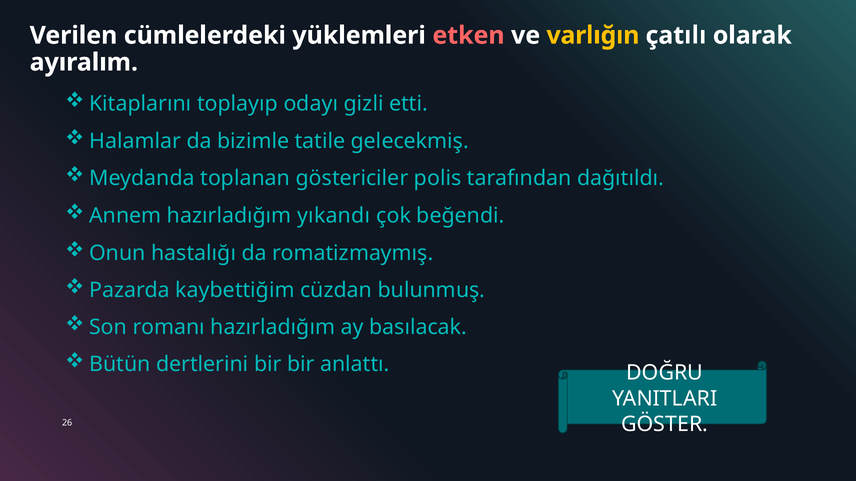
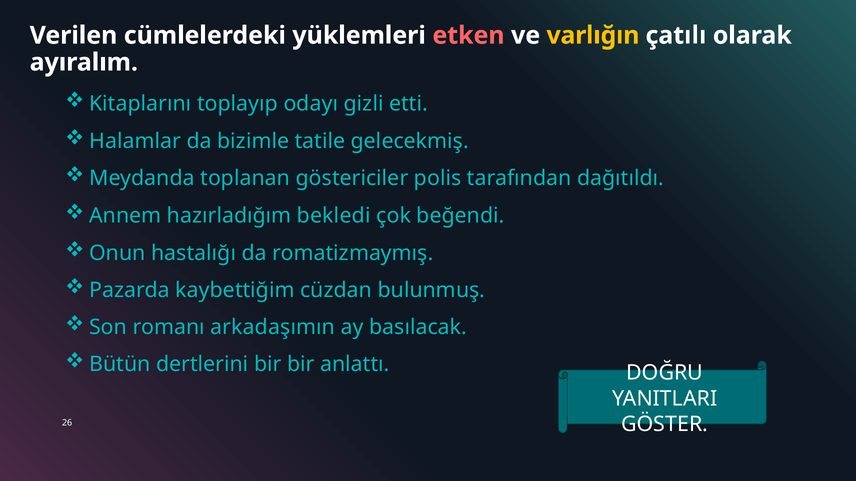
yıkandı: yıkandı -> bekledi (334, 216)
romanı hazırladığım: hazırladığım -> arkadaşımın (273, 328)
